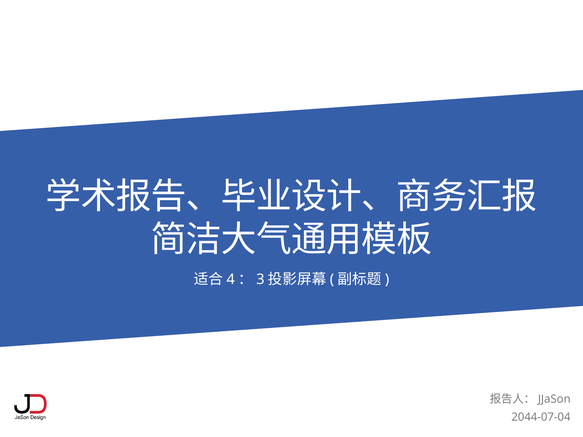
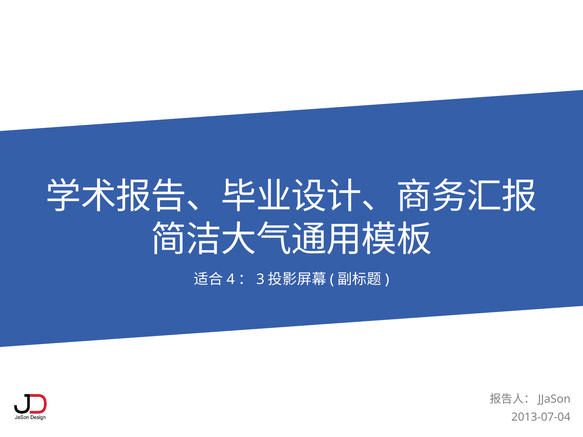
2044-07-04: 2044-07-04 -> 2013-07-04 (541, 417)
